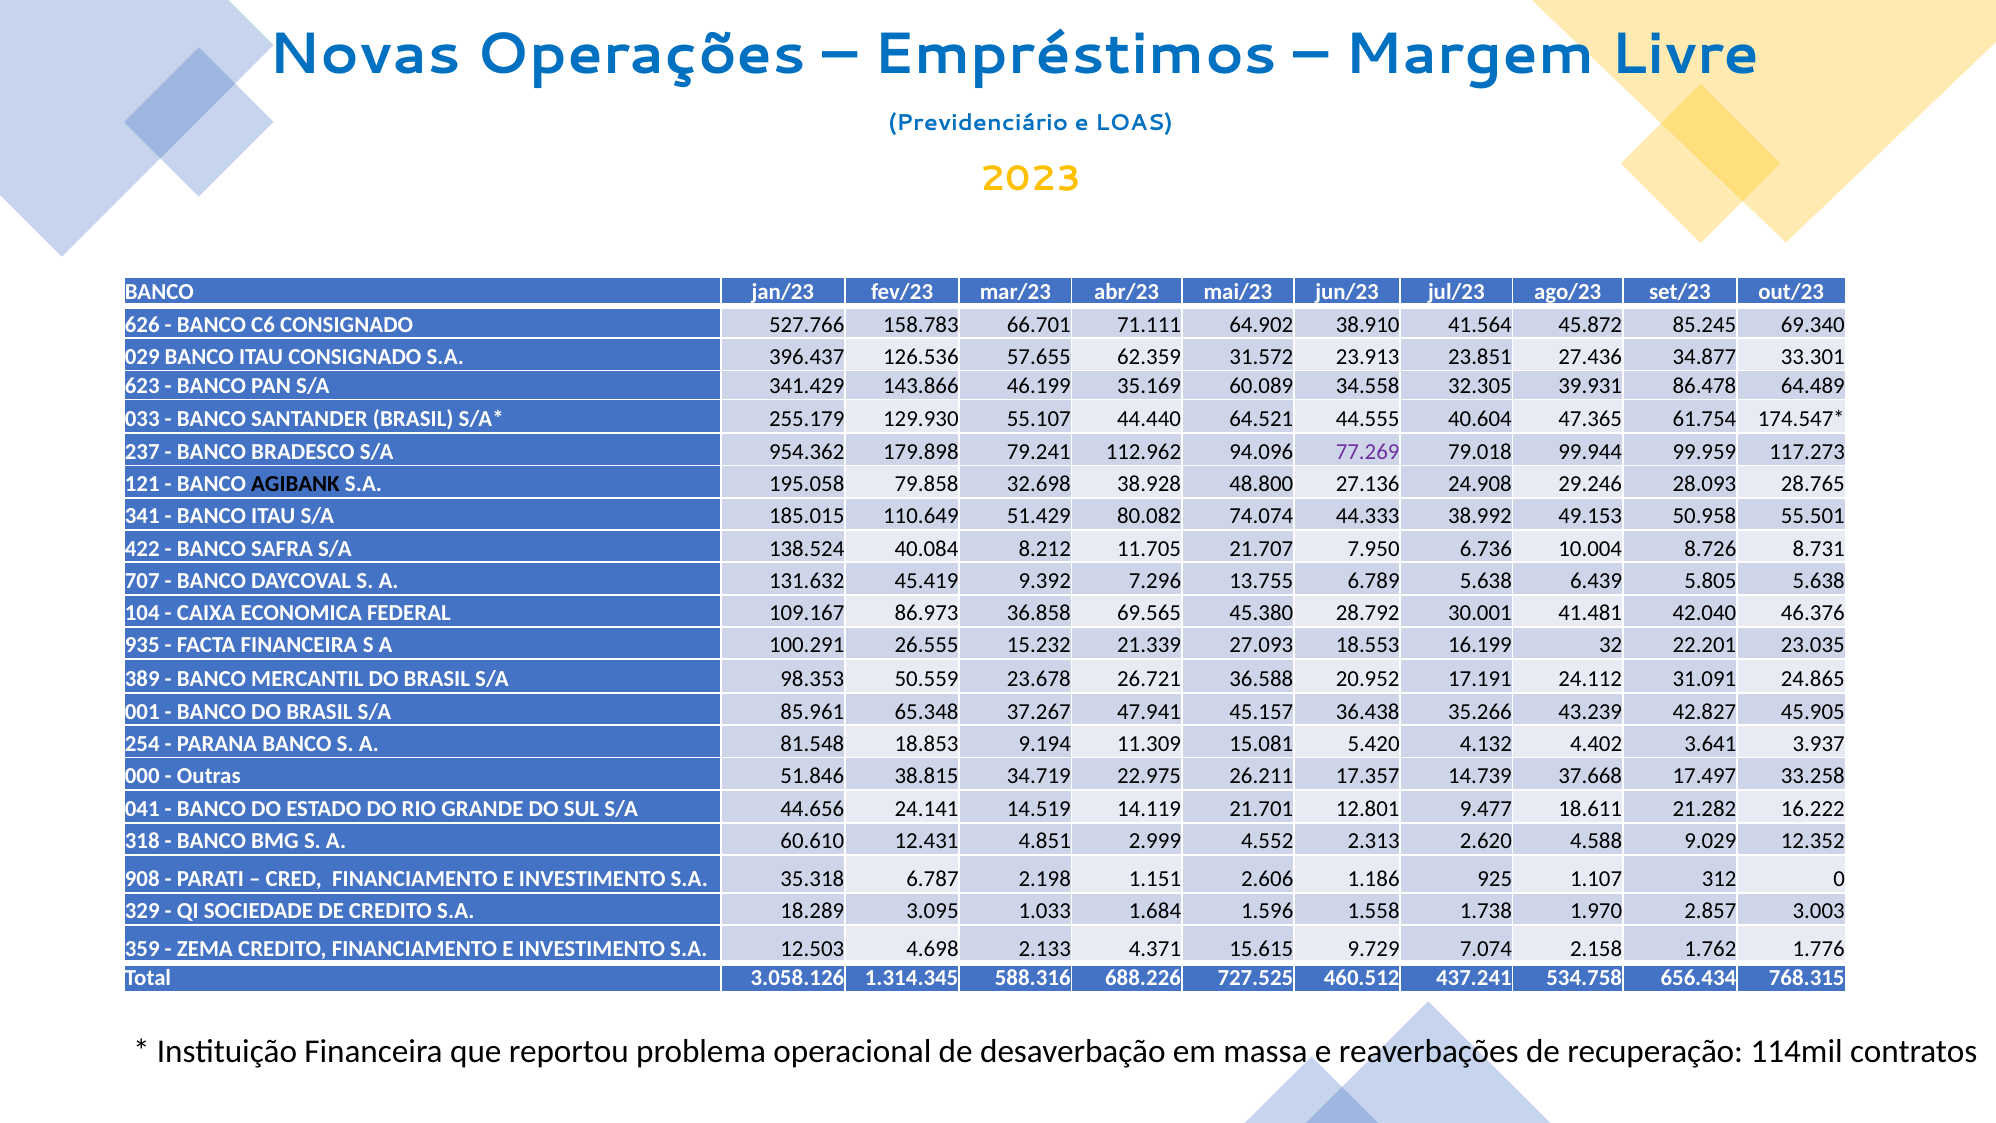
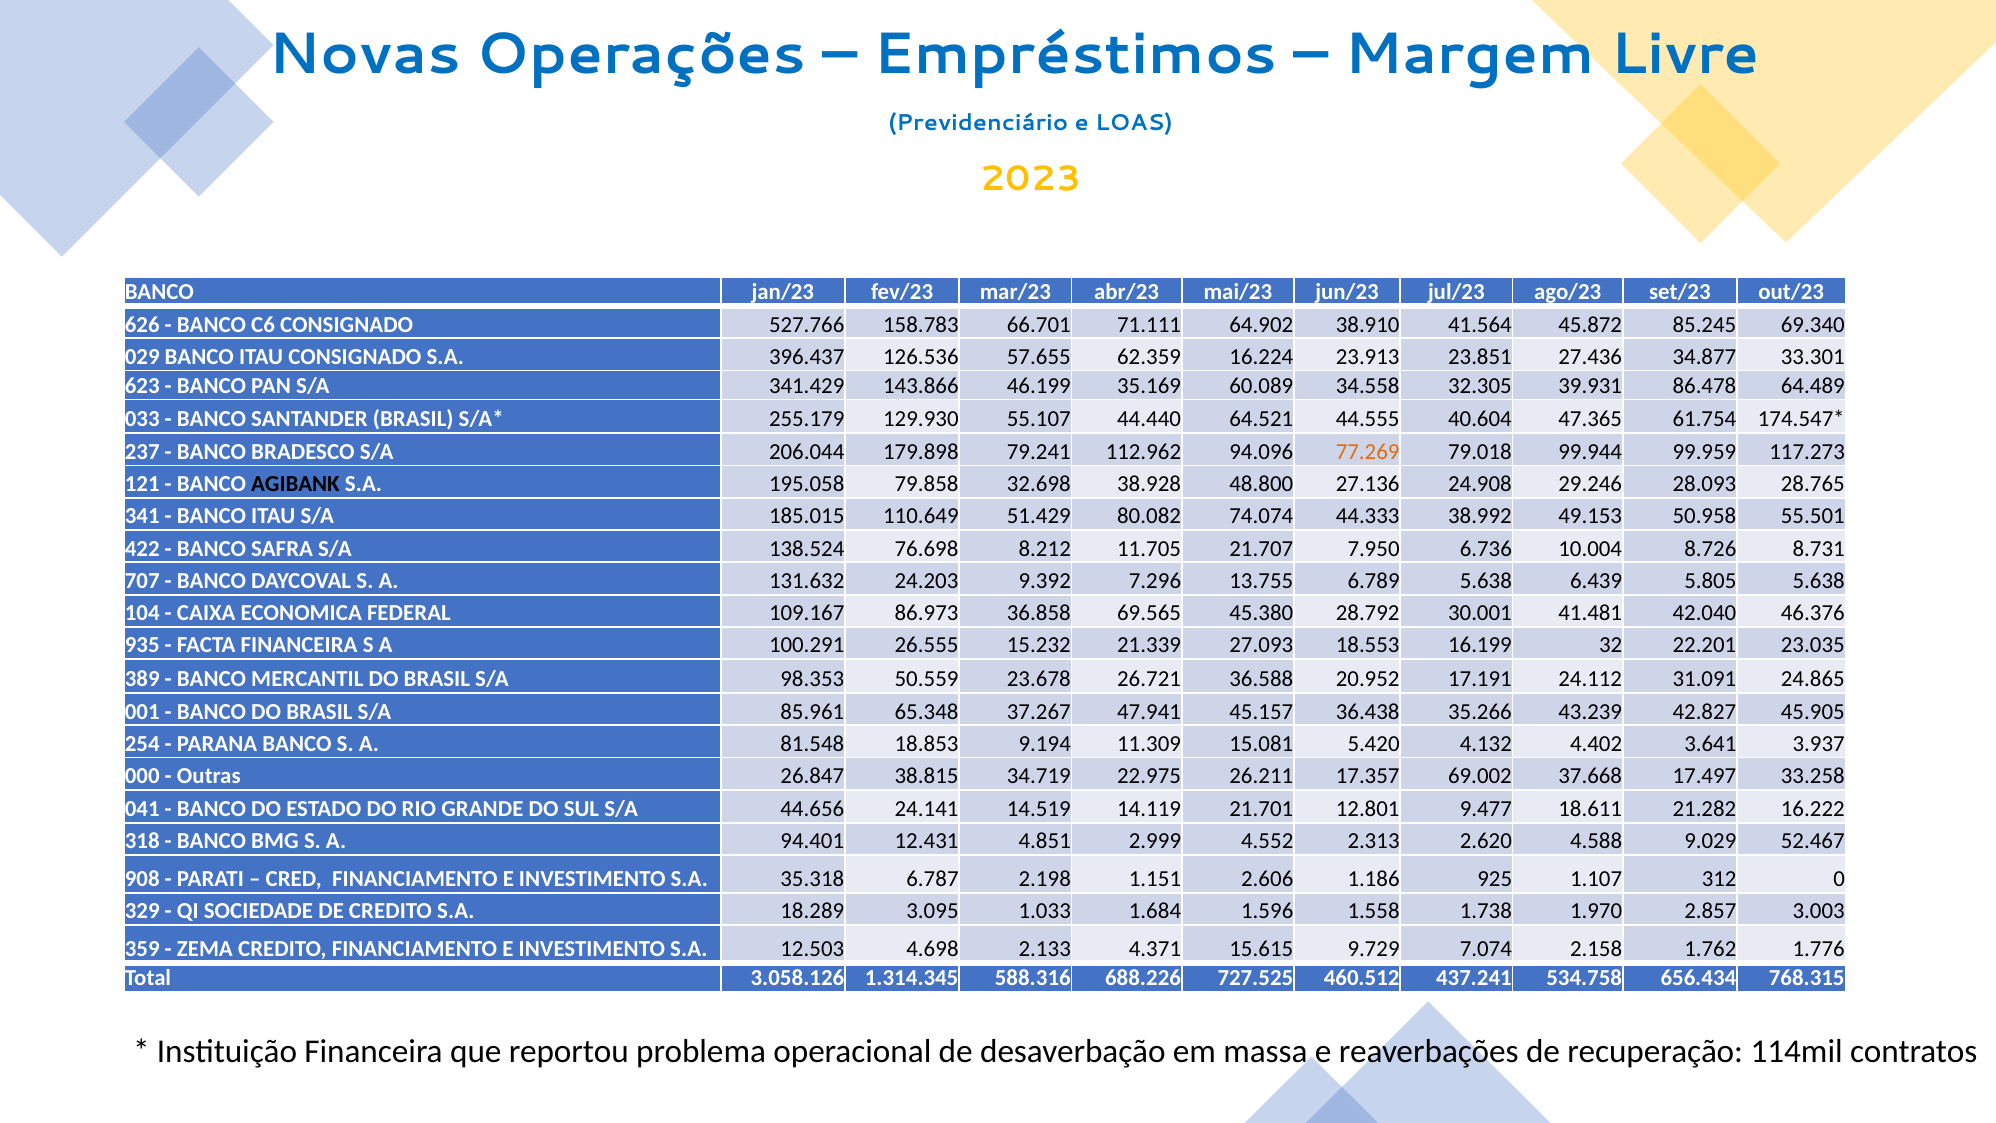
31.572: 31.572 -> 16.224 (1261, 357)
954.362: 954.362 -> 206.044 (807, 452)
77.269 colour: purple -> orange (1368, 452)
40.084: 40.084 -> 76.698 (926, 548)
45.419: 45.419 -> 24.203 (926, 581)
51.846: 51.846 -> 26.847 (812, 776)
14.739: 14.739 -> 69.002 (1480, 776)
60.610: 60.610 -> 94.401 (812, 841)
12.352: 12.352 -> 52.467 (1813, 841)
